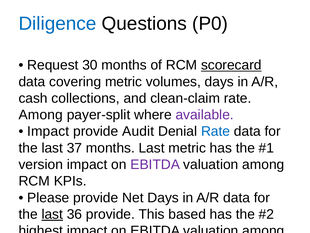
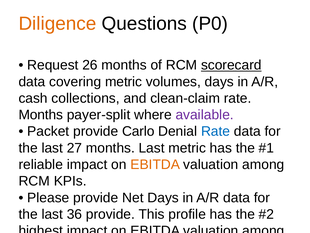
Diligence colour: blue -> orange (57, 24)
30: 30 -> 26 (90, 65)
Among: Among -> Months (41, 115)
Impact: Impact -> Packet (48, 131)
Audit: Audit -> Carlo (138, 131)
37: 37 -> 27 (74, 148)
version: version -> reliable (41, 164)
EBITDA colour: purple -> orange (155, 164)
last underline: present -> none (52, 214)
based: based -> profile (187, 214)
